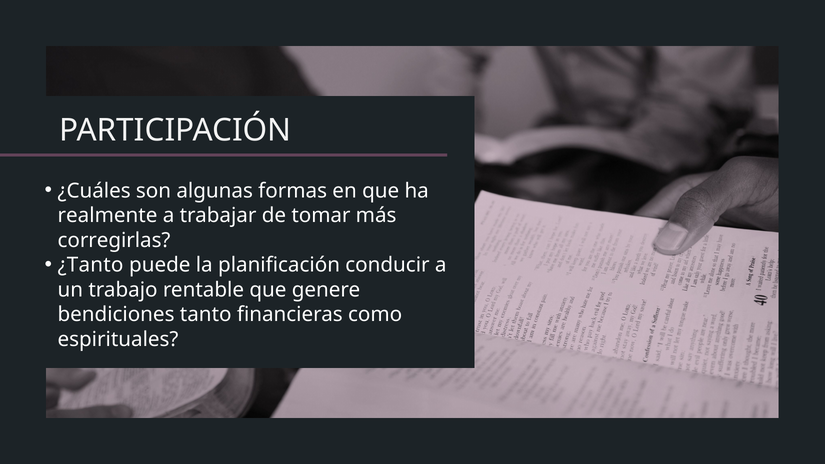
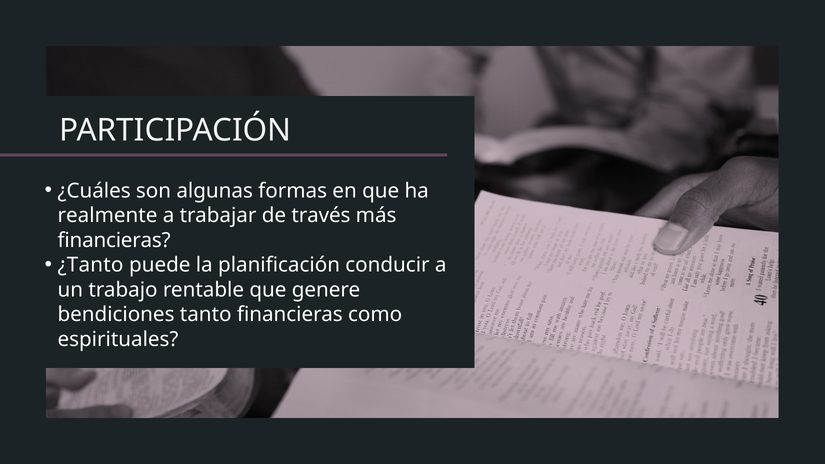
tomar: tomar -> través (321, 216)
corregirlas: corregirlas -> financieras (114, 240)
